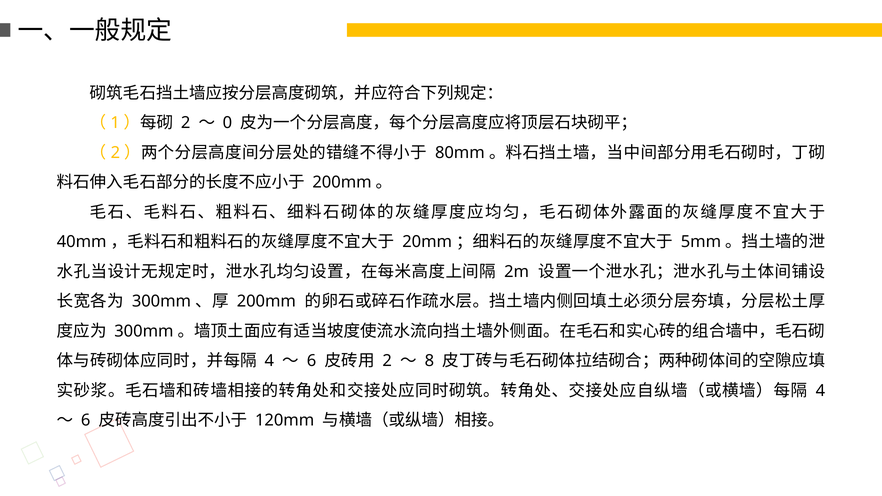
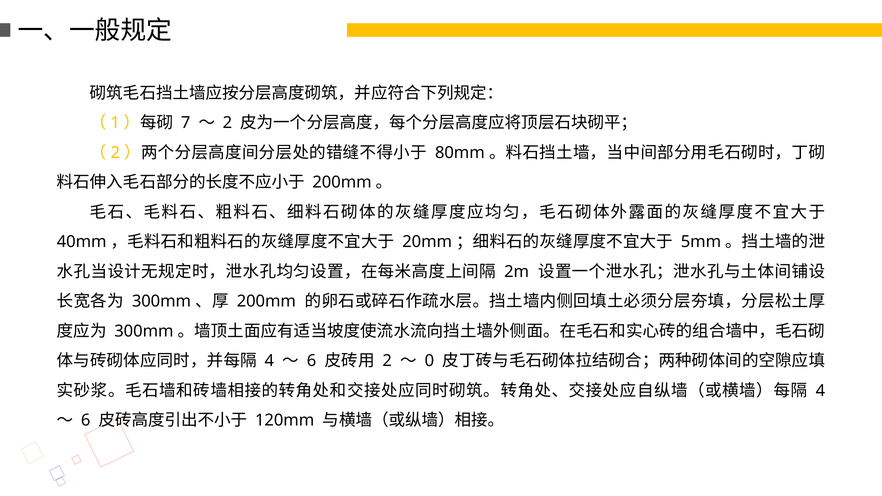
2: 2 -> 7 (186, 123)
0: 0 -> 2 (227, 123)
8: 8 -> 0 (429, 361)
